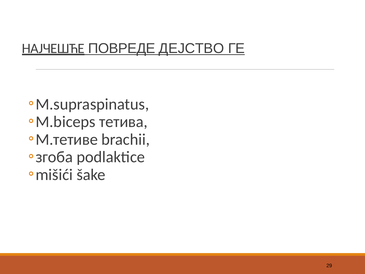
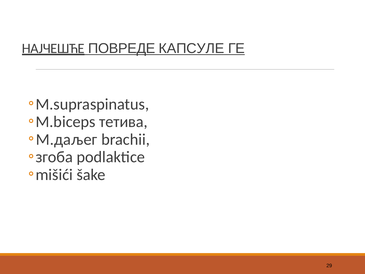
ДЕЈСТВО: ДЕЈСТВО -> КАПСУЛЕ (192, 48)
M.тетиве: M.тетиве -> M.даљег (67, 139)
